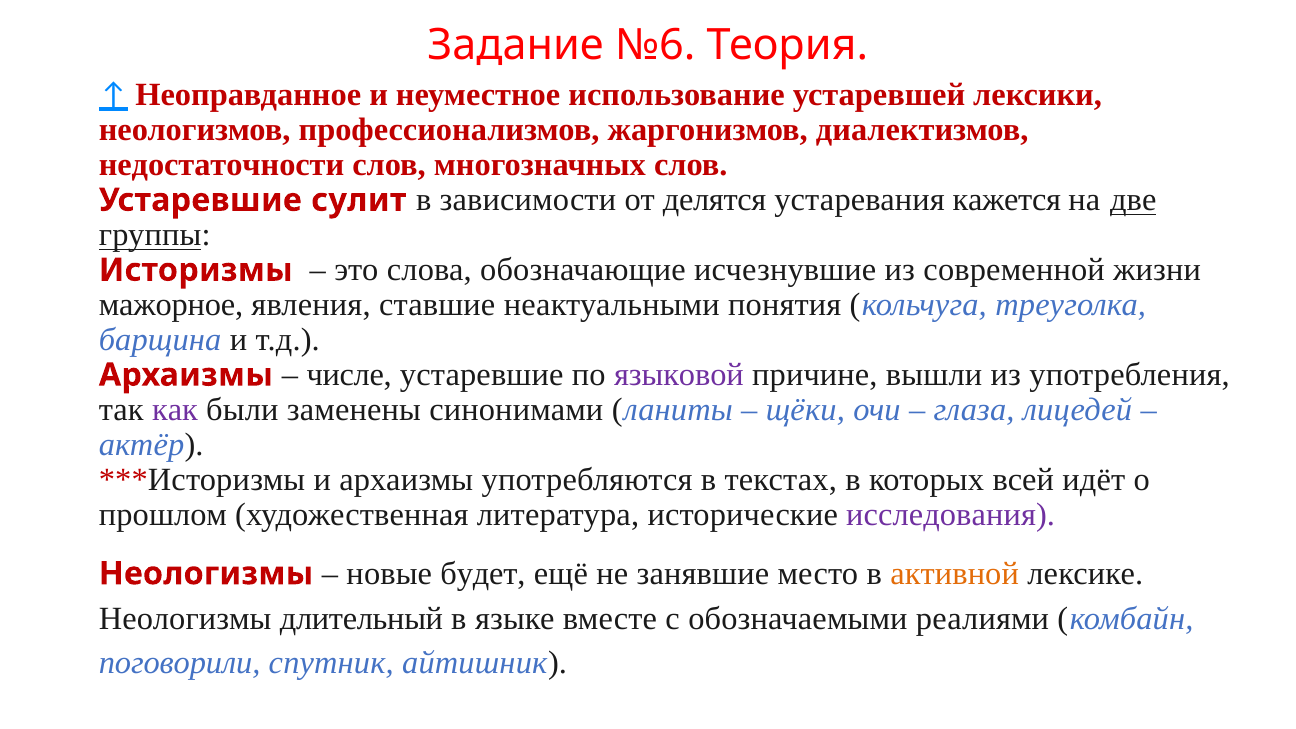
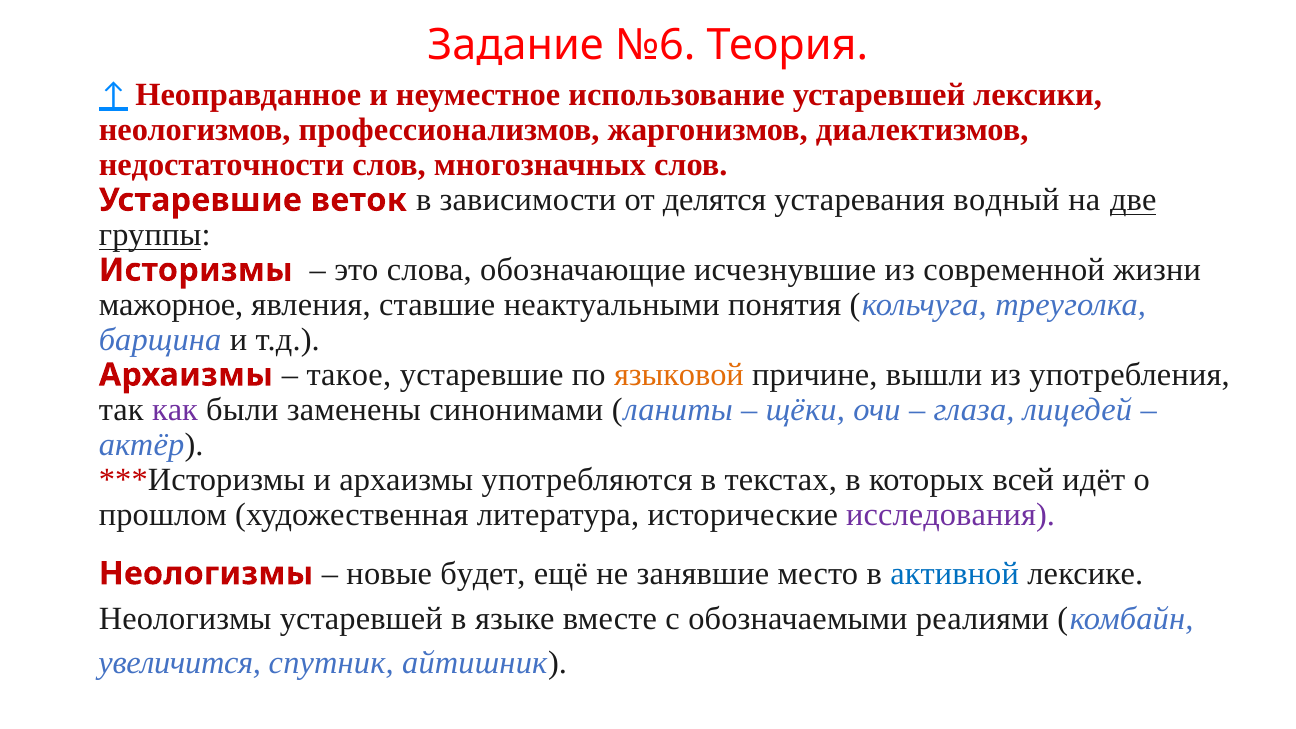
сулит: сулит -> веток (359, 200)
кажется: кажется -> водный (1006, 200)
числе: числе -> такое (349, 375)
языковой colour: purple -> orange (679, 375)
активной colour: orange -> blue (955, 574)
Неологизмы длительный: длительный -> устаревшей (361, 618)
поговорили: поговорили -> увеличится (180, 663)
